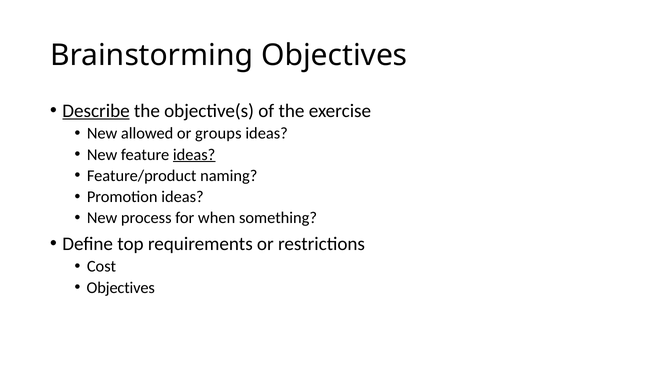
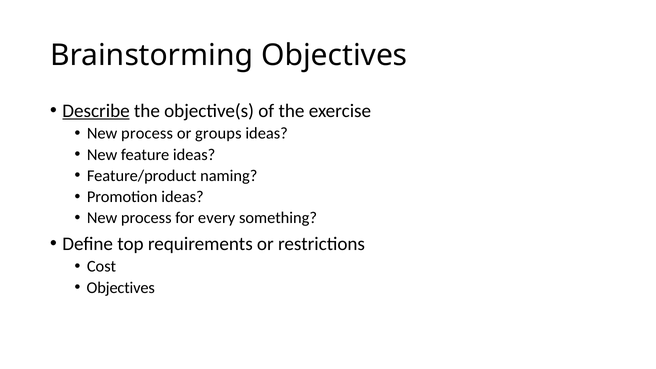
allowed: allowed -> process (147, 133)
ideas underline: present -> none (194, 155)
when: when -> every (217, 218)
